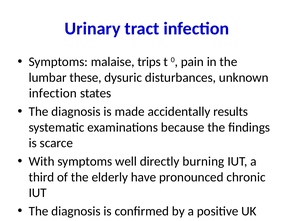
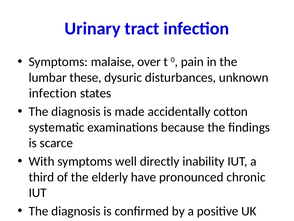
trips: trips -> over (149, 62)
results: results -> cotton (231, 111)
burning: burning -> inability (203, 161)
